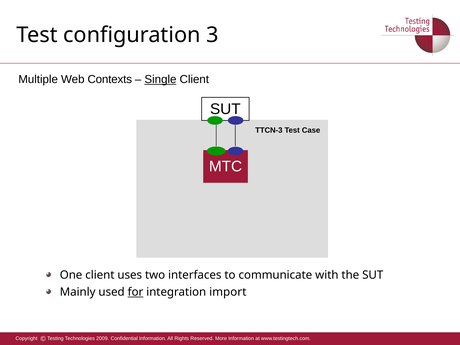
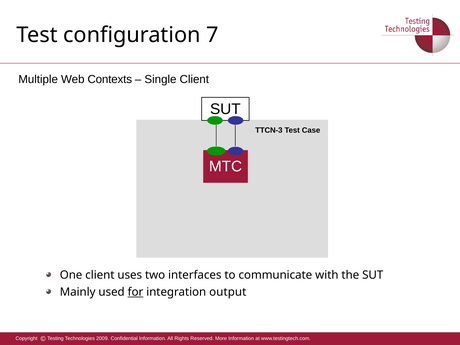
3: 3 -> 7 (212, 35)
Single underline: present -> none (160, 79)
import: import -> output (228, 292)
